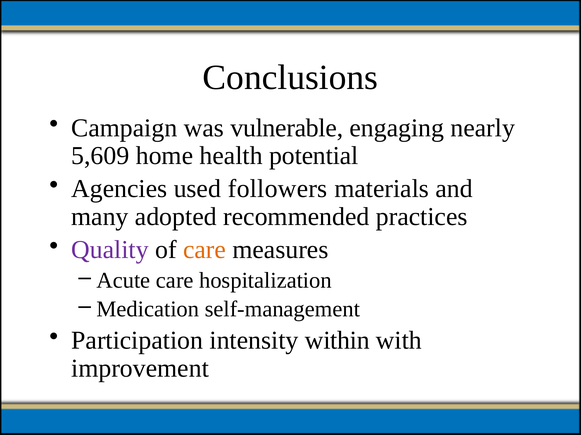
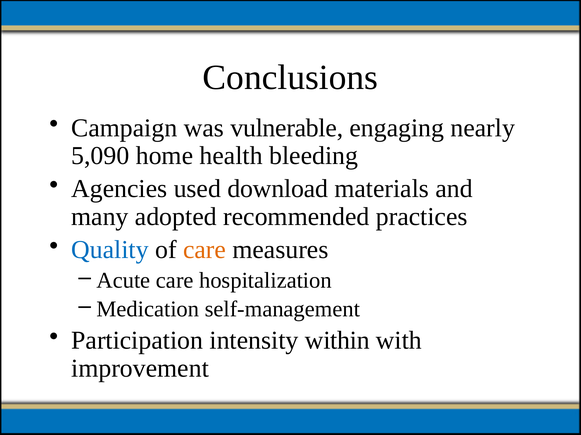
5,609: 5,609 -> 5,090 (100, 156)
potential: potential -> bleeding (314, 156)
followers: followers -> download (278, 189)
Quality colour: purple -> blue (110, 250)
